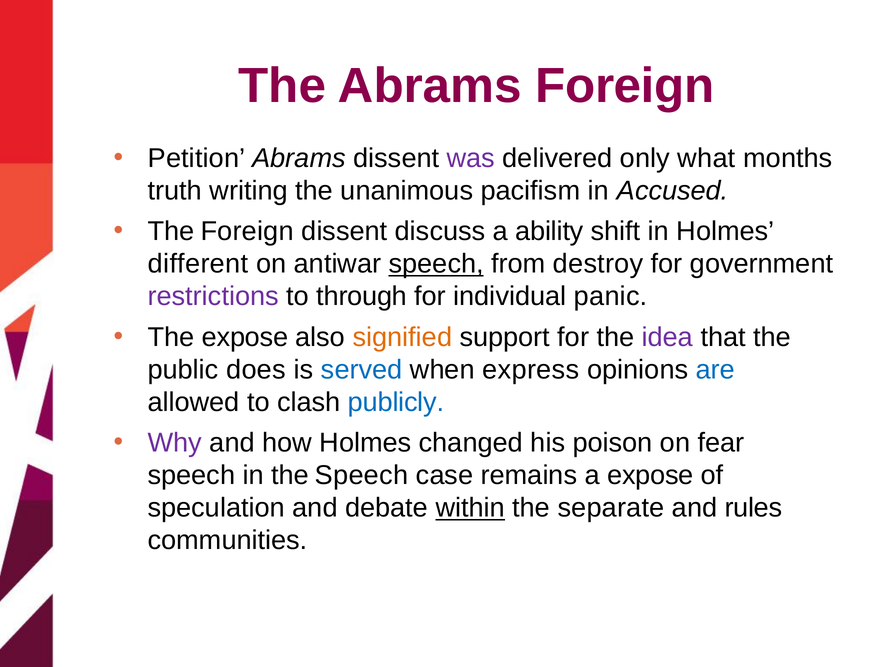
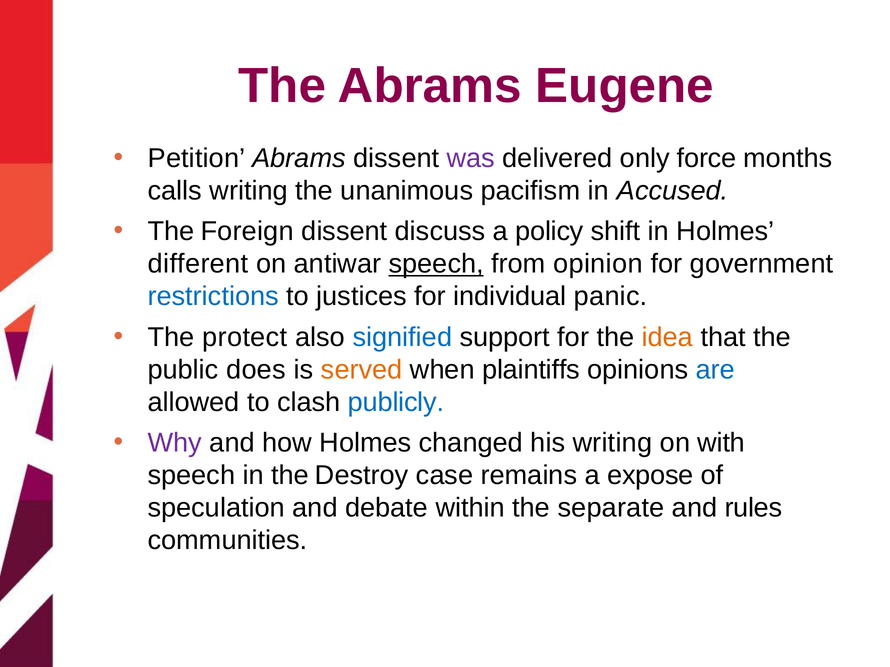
Abrams Foreign: Foreign -> Eugene (625, 86)
what: what -> force (707, 158)
truth: truth -> calls (175, 191)
ability: ability -> policy (549, 232)
destroy: destroy -> opinion (598, 264)
restrictions colour: purple -> blue (213, 297)
through: through -> justices (362, 297)
The expose: expose -> protect (245, 337)
signified colour: orange -> blue (402, 337)
idea colour: purple -> orange (667, 337)
served colour: blue -> orange (362, 370)
express: express -> plaintiffs (531, 370)
his poison: poison -> writing (612, 443)
fear: fear -> with (721, 443)
the Speech: Speech -> Destroy (362, 476)
within underline: present -> none (470, 508)
